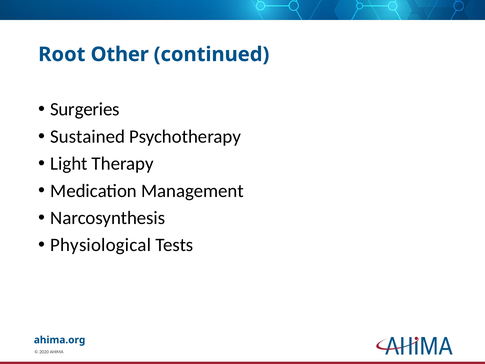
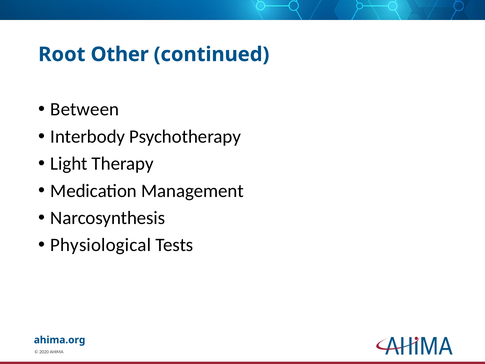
Surgeries: Surgeries -> Between (85, 109)
Sustained: Sustained -> Interbody (88, 136)
